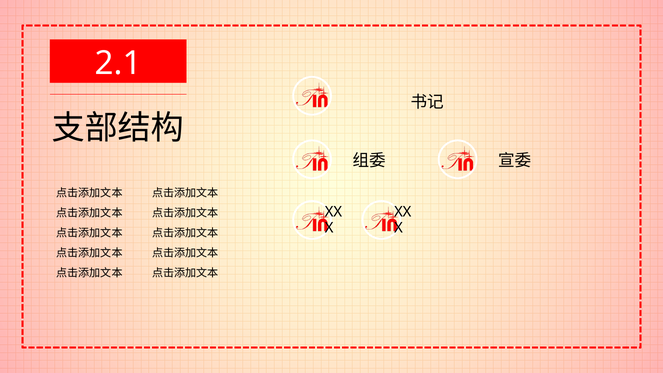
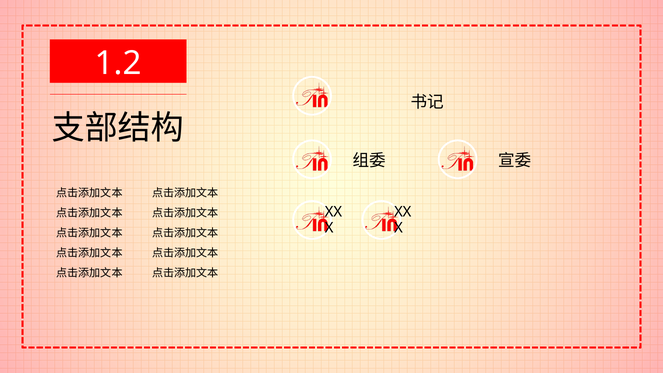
2.1: 2.1 -> 1.2 (118, 63)
